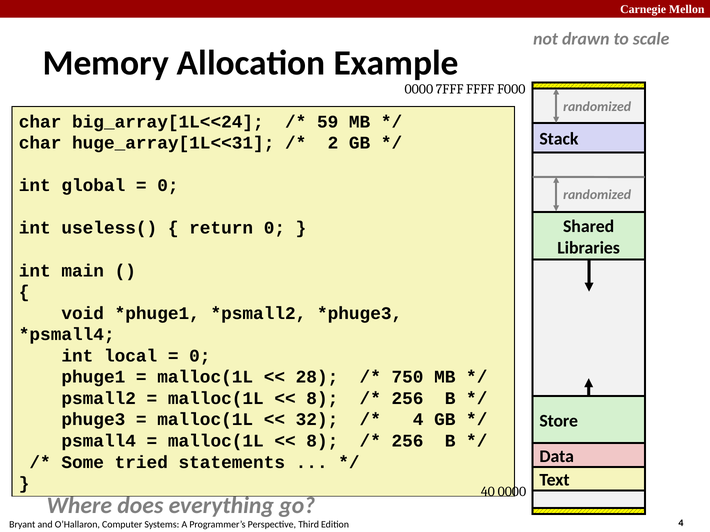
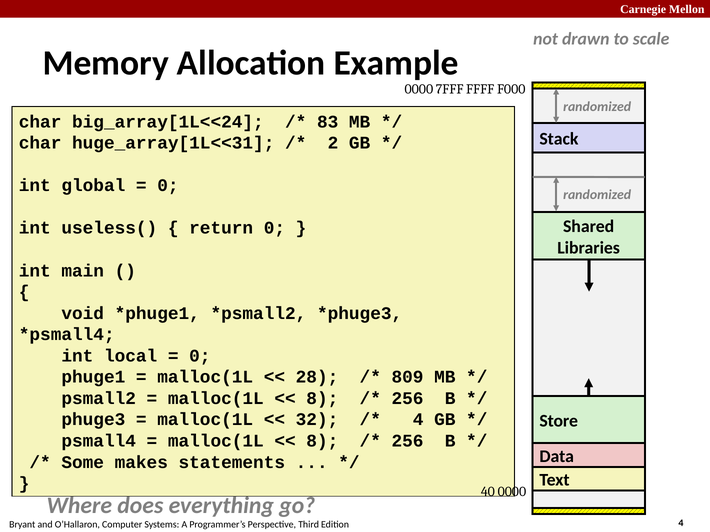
59: 59 -> 83 (328, 122)
750: 750 -> 809 (408, 377)
tried: tried -> makes (141, 463)
